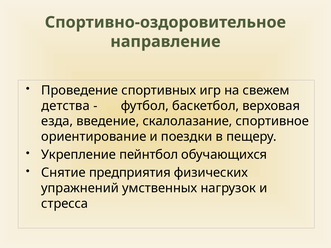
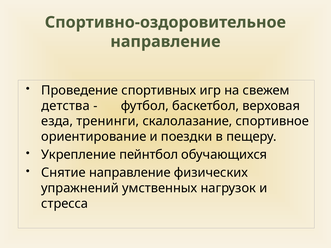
введение: введение -> тренинги (108, 121)
Снятие предприятия: предприятия -> направление (130, 173)
